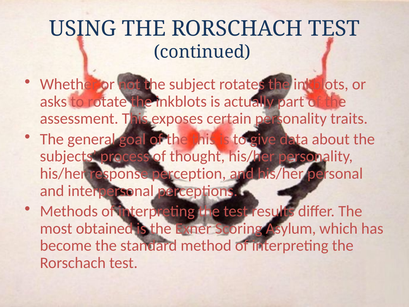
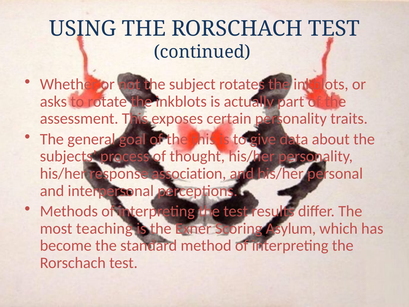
perception: perception -> association (189, 173)
obtained: obtained -> teaching (104, 228)
